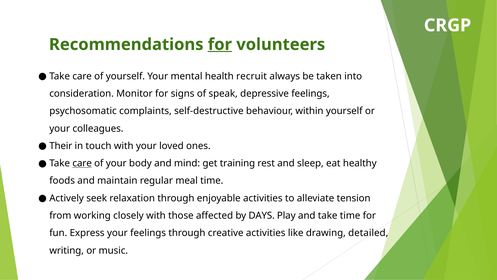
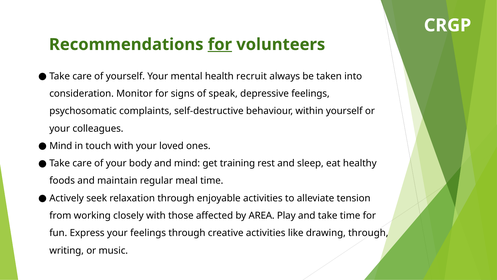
Their: Their -> Mind (61, 146)
care underline: present -> none (82, 163)
DAYS: DAYS -> AREA (262, 215)
drawing detailed: detailed -> through (368, 233)
